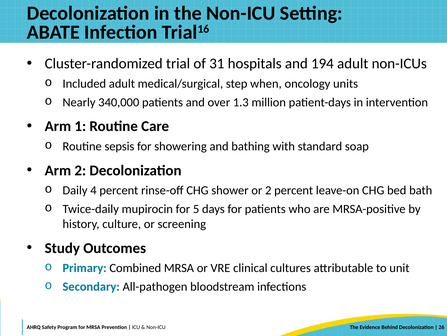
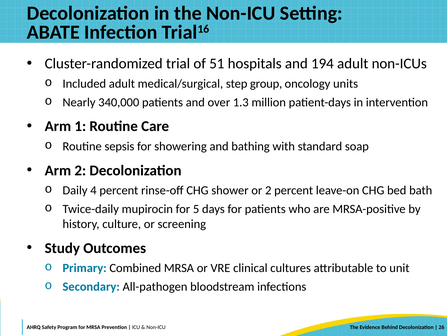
31: 31 -> 51 (217, 63)
when: when -> group (266, 83)
